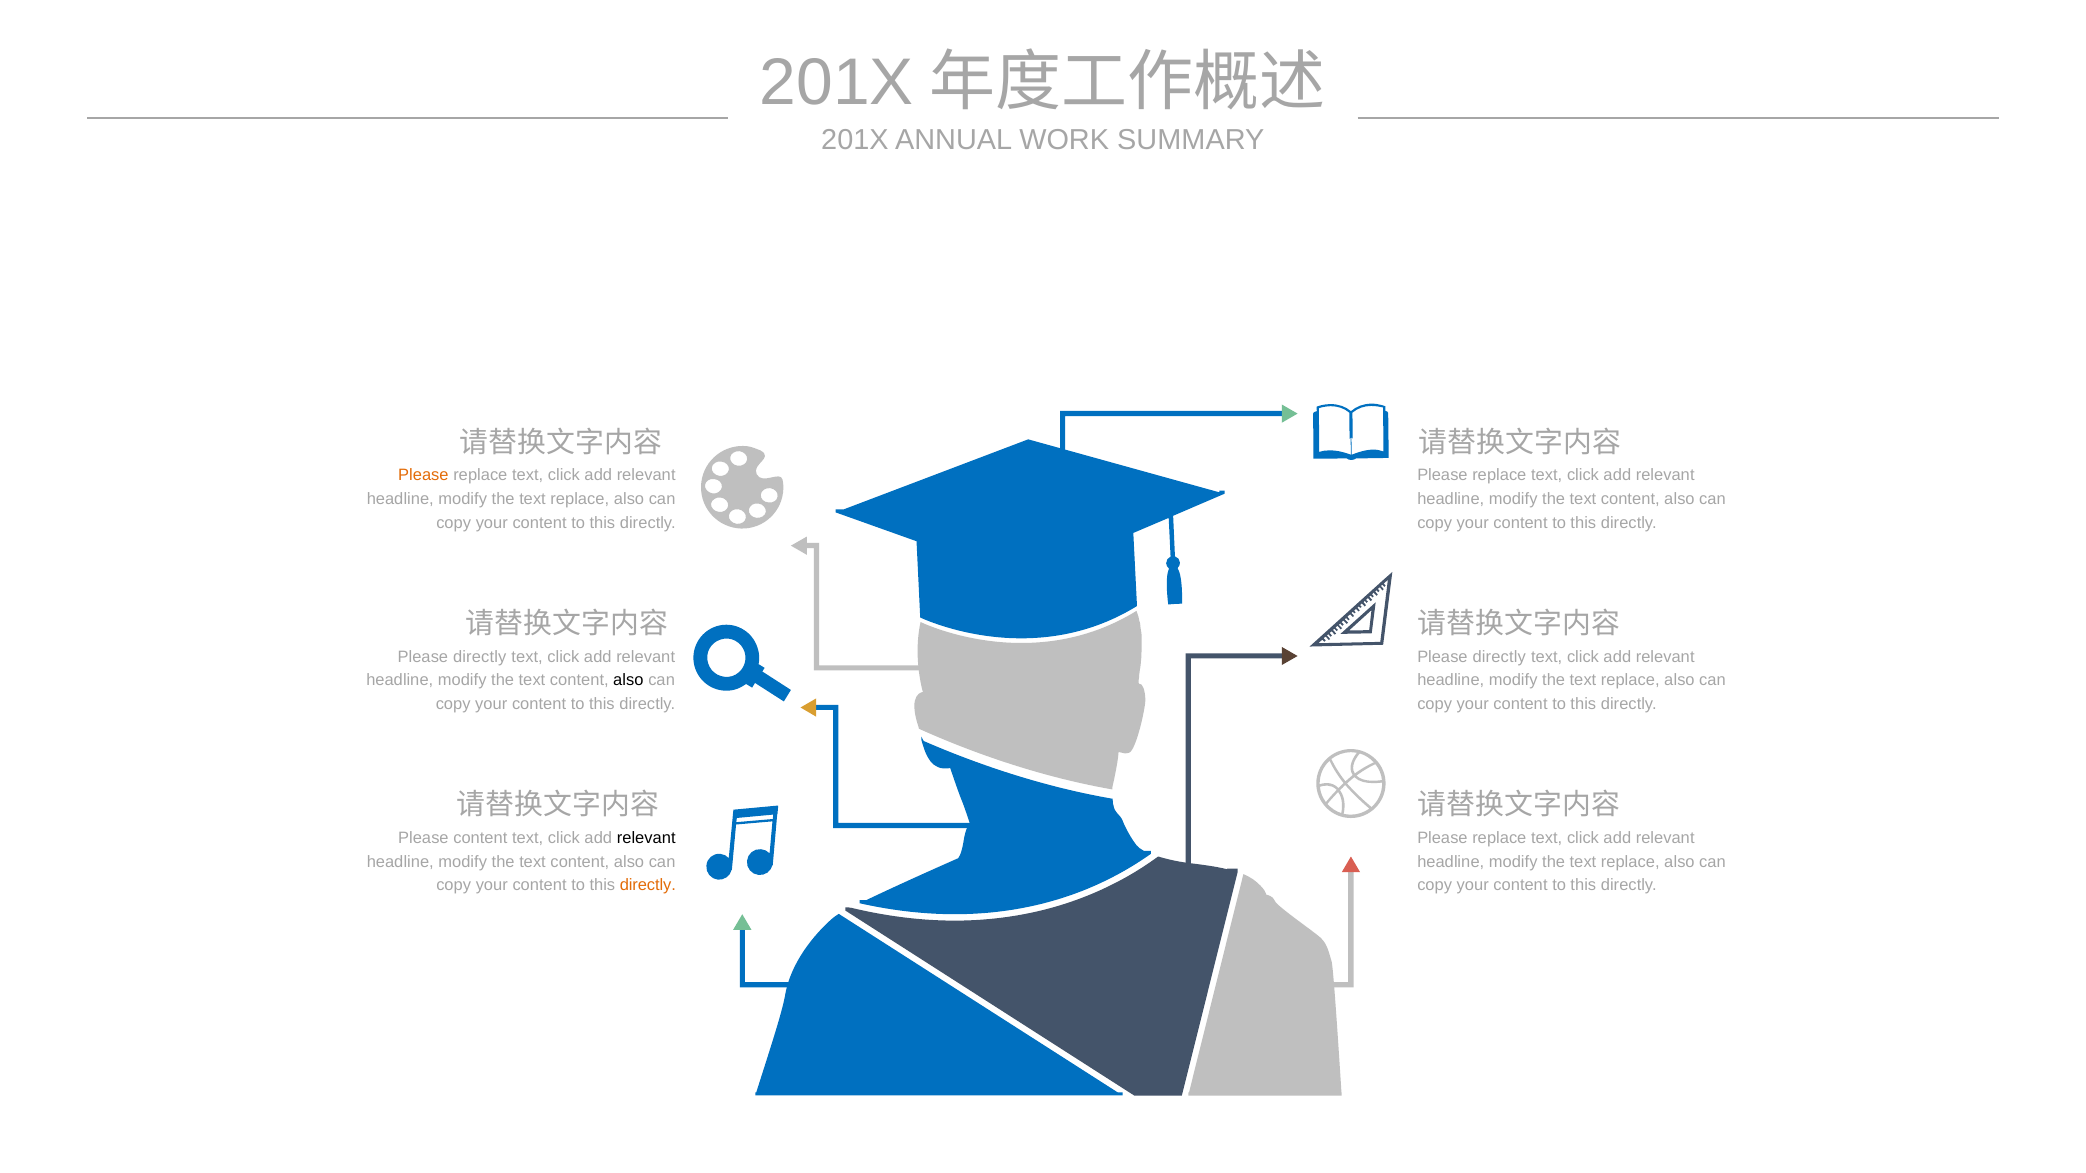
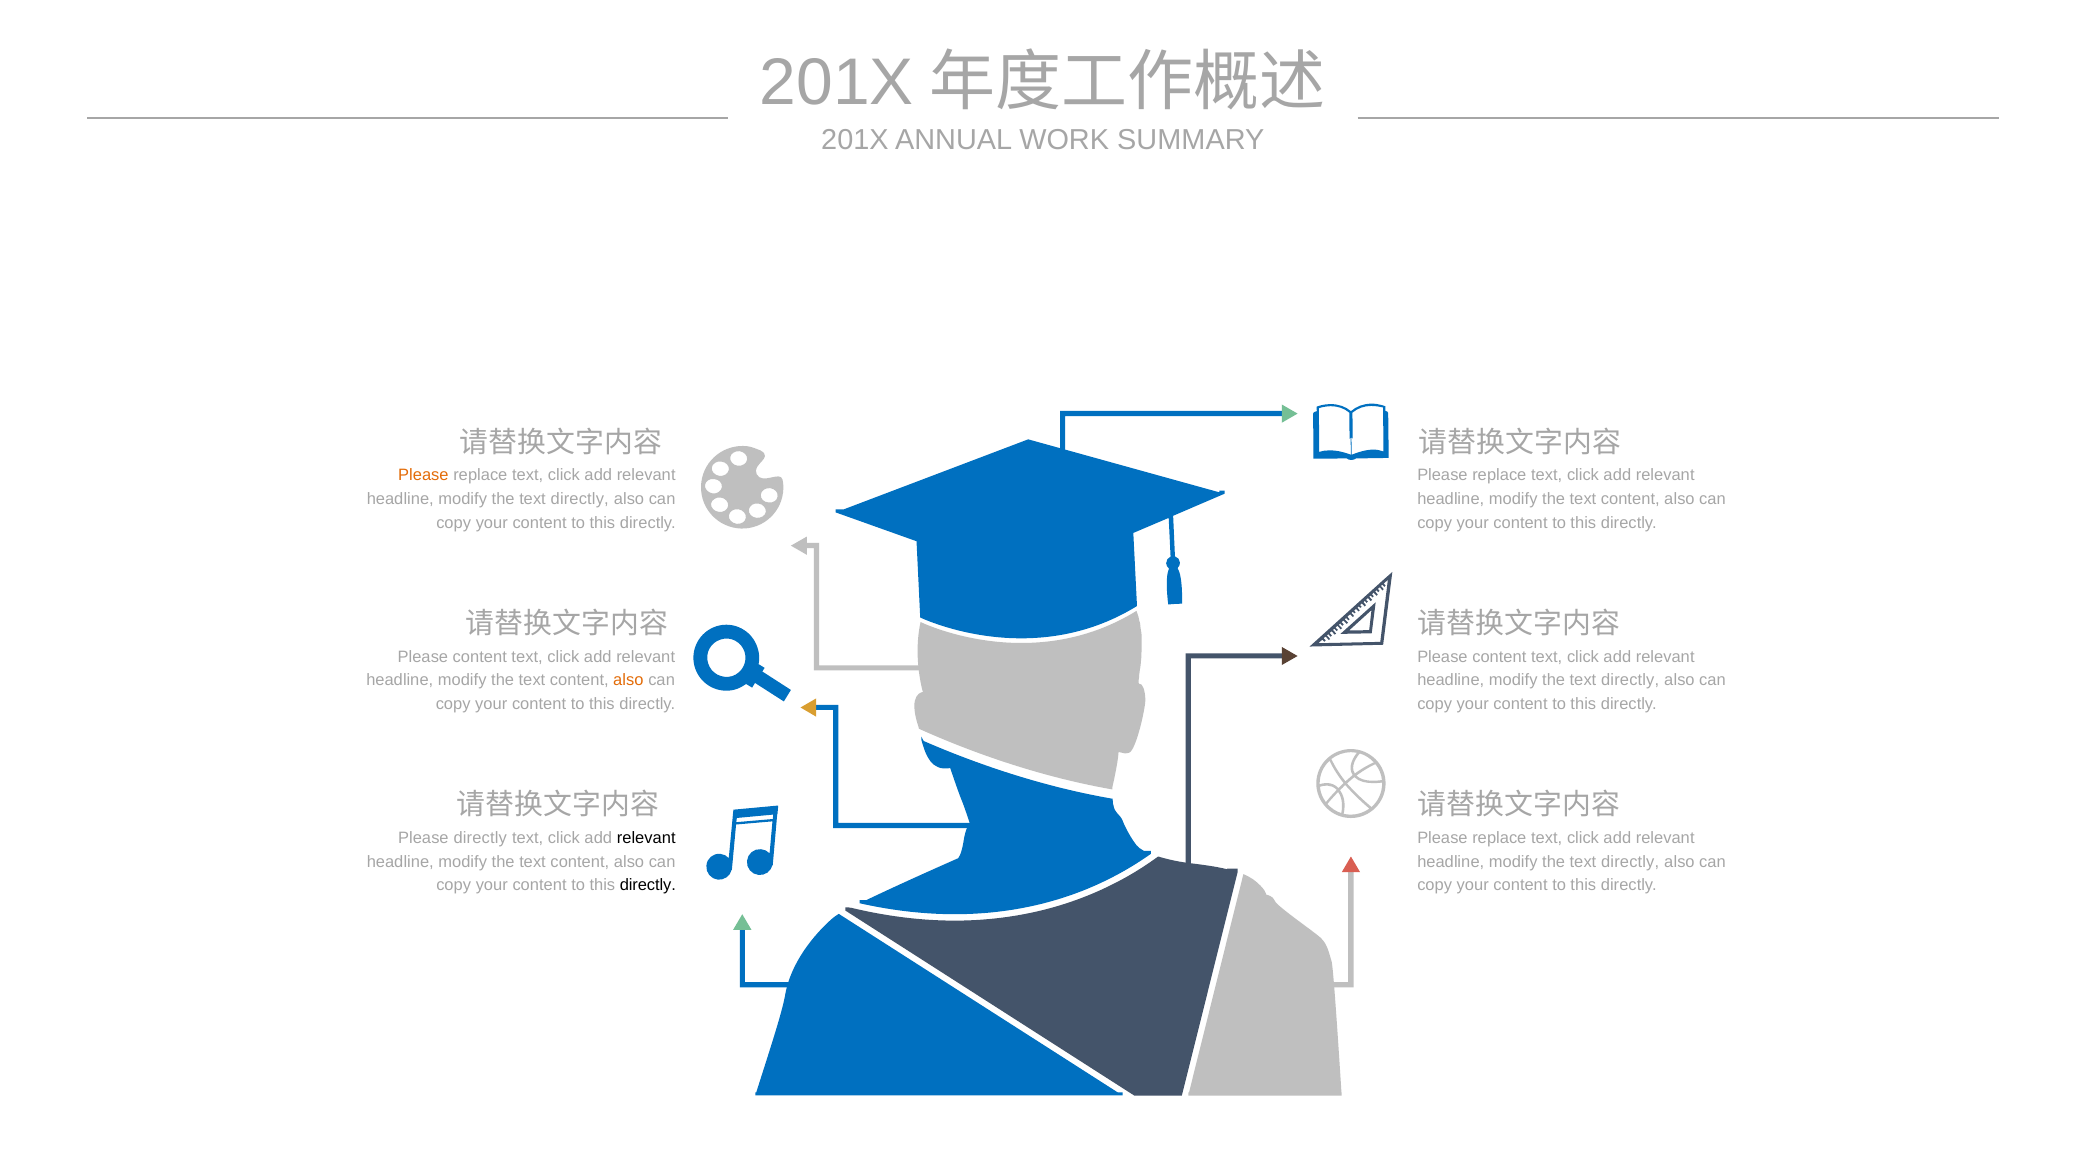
replace: replace -> directly (580, 499)
directly: directly -> content (480, 657)
directly: directly -> content (1499, 657)
also colour: black -> orange (628, 681)
replace: replace -> directly (1630, 681)
Please content: content -> directly (480, 838)
replace: replace -> directly (1630, 862)
directly colour: orange -> black (648, 886)
